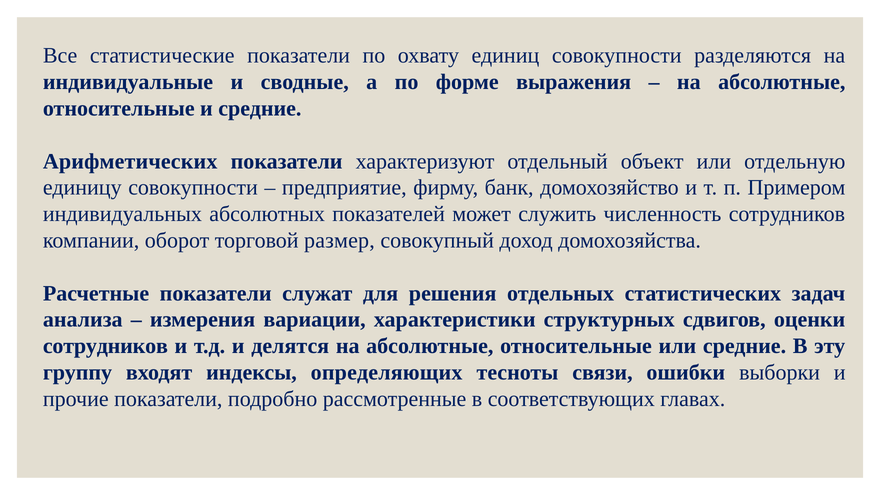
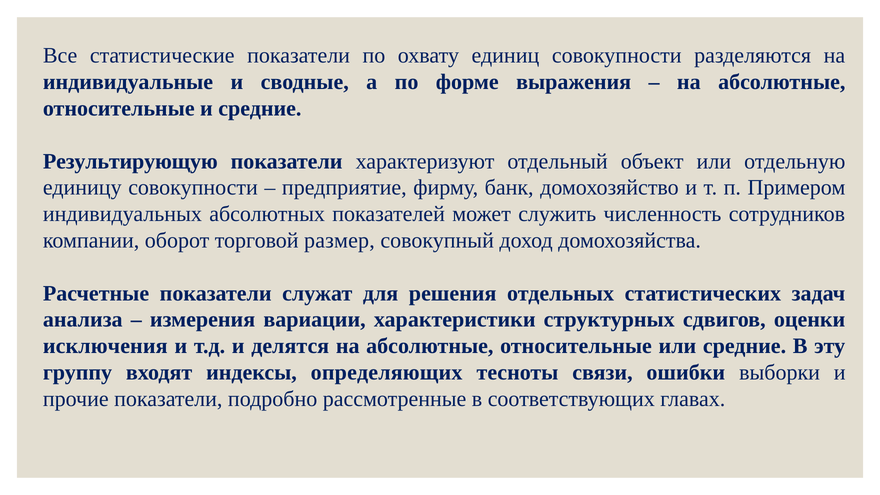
Арифметических: Арифметических -> Результирующую (130, 161)
сотрудников: сотрудников -> исключения (105, 346)
